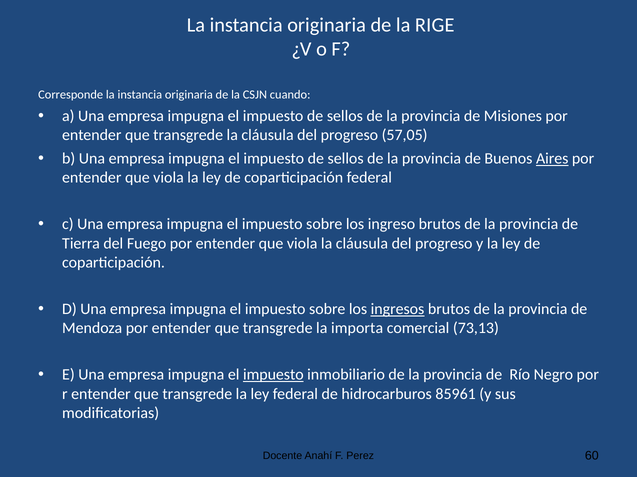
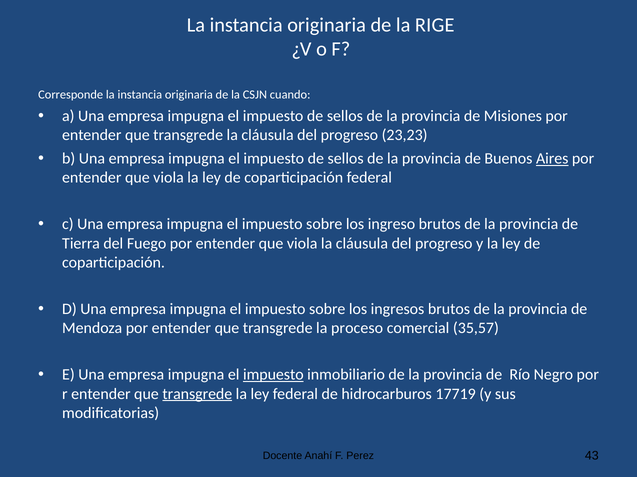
57,05: 57,05 -> 23,23 (405, 135)
ingresos underline: present -> none (398, 310)
importa: importa -> proceso (357, 329)
73,13: 73,13 -> 35,57 (476, 329)
transgrede underline: none -> present (197, 394)
85961: 85961 -> 17719 (456, 394)
60: 60 -> 43 (592, 456)
